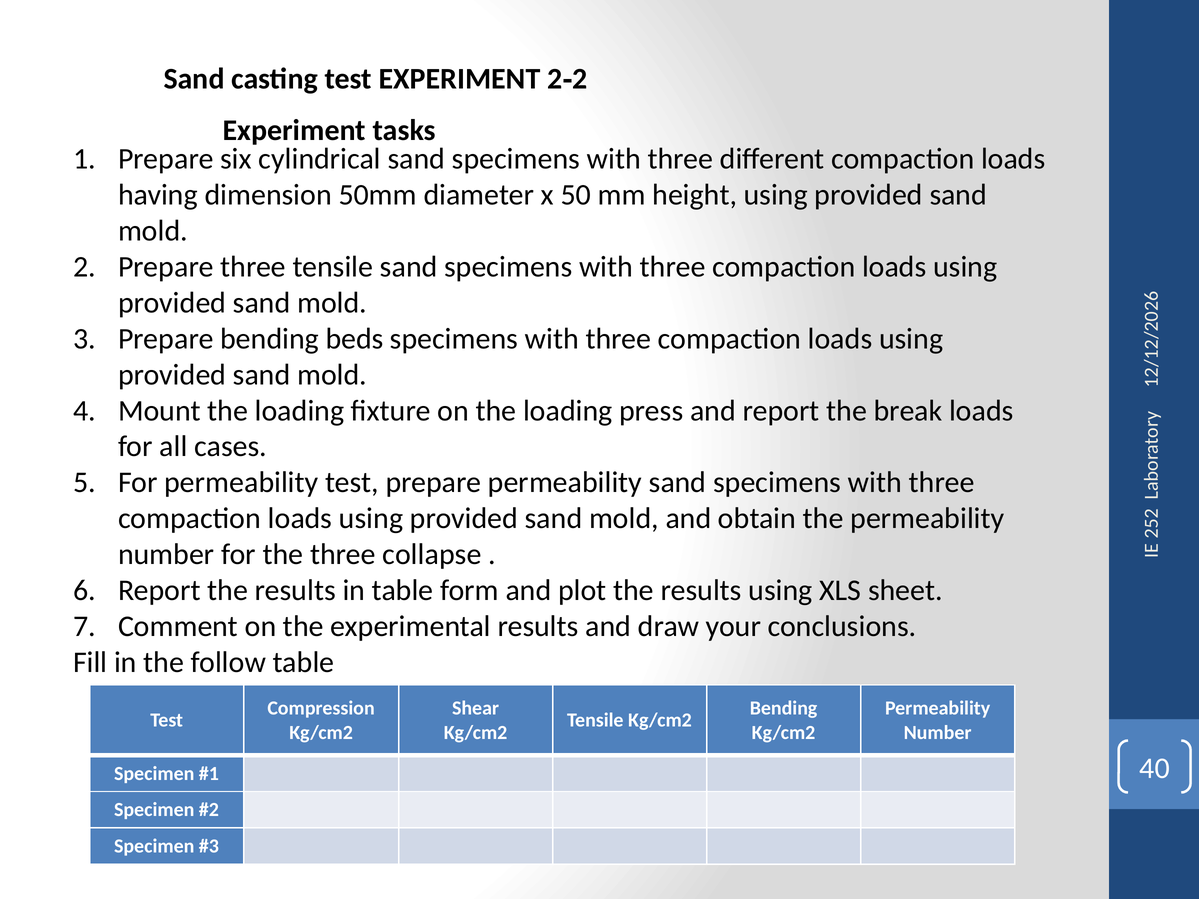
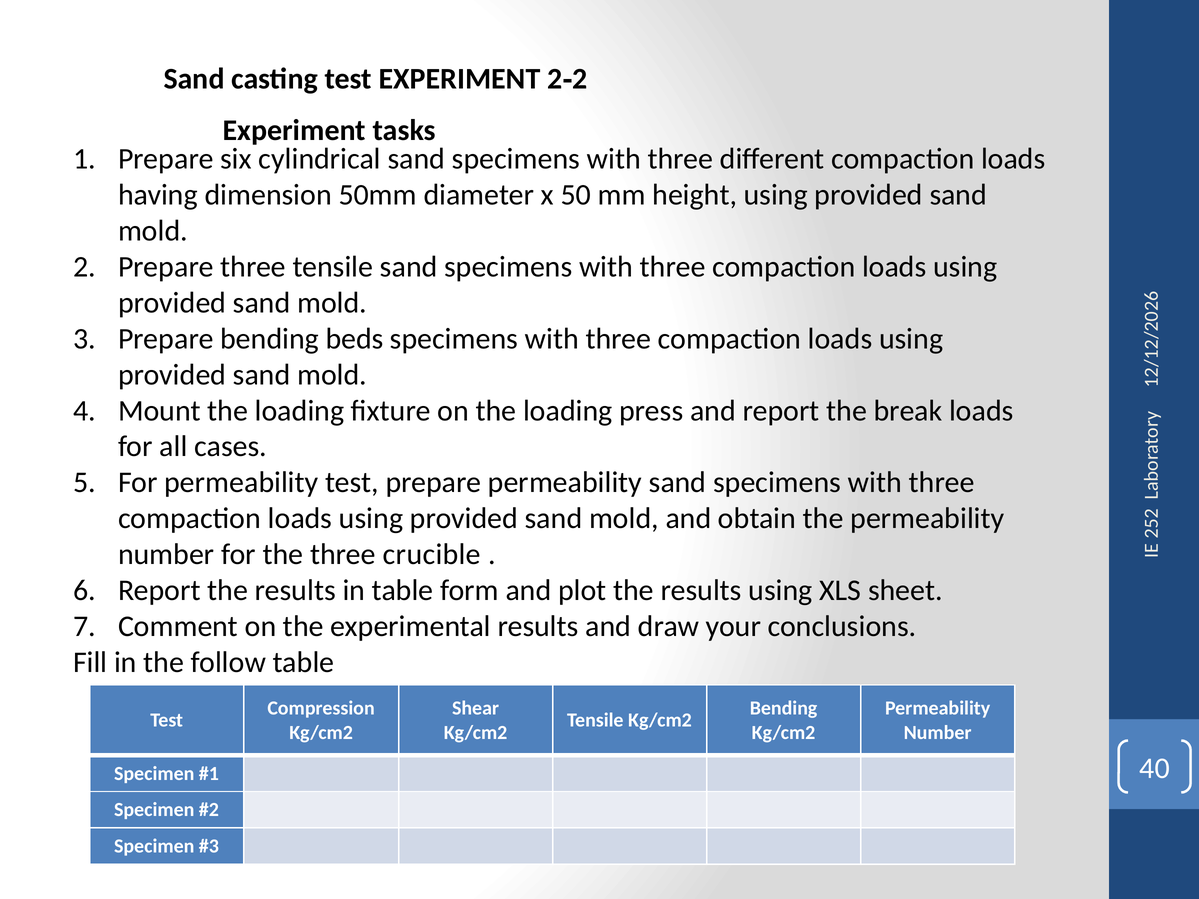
collapse: collapse -> crucible (432, 555)
